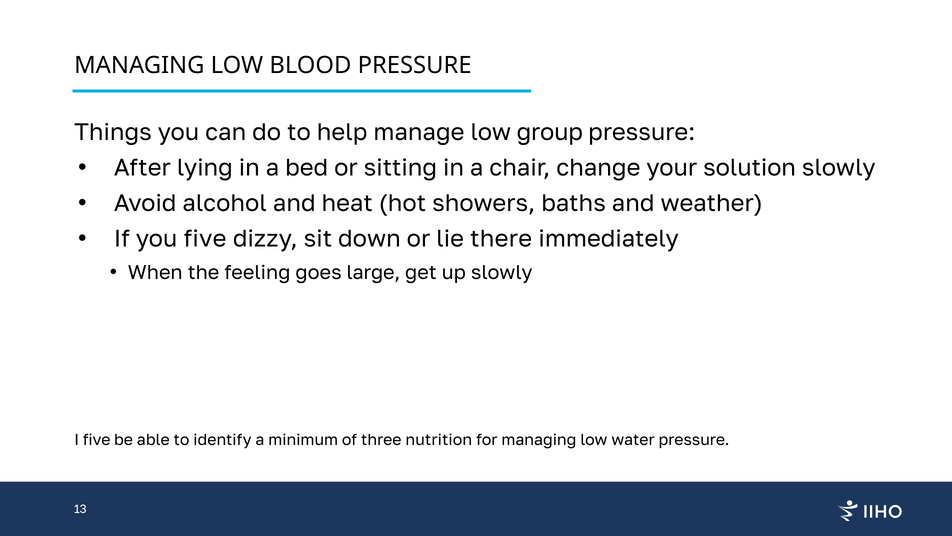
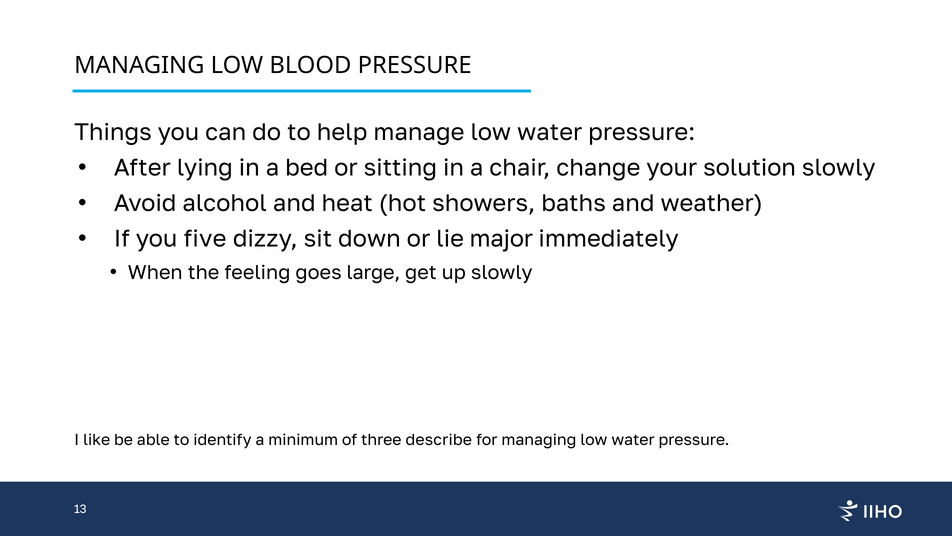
manage low group: group -> water (550, 132)
there: there -> major (501, 239)
I five: five -> like (97, 440)
nutrition: nutrition -> describe (439, 440)
